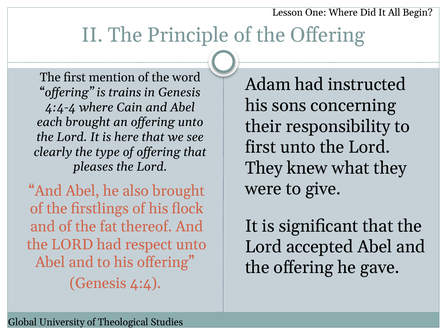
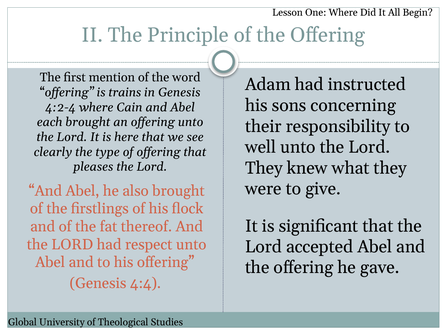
4:4-4: 4:4-4 -> 4:2-4 (61, 107)
first: first -> well (261, 147)
